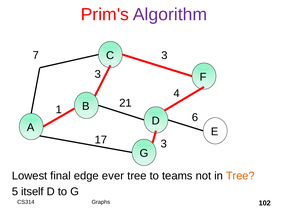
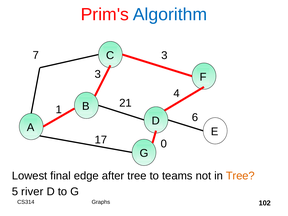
Algorithm colour: purple -> blue (170, 14)
17 3: 3 -> 0 (164, 144)
ever: ever -> after (113, 176)
itself: itself -> river (32, 192)
